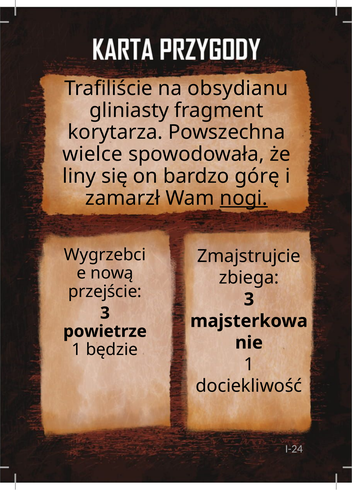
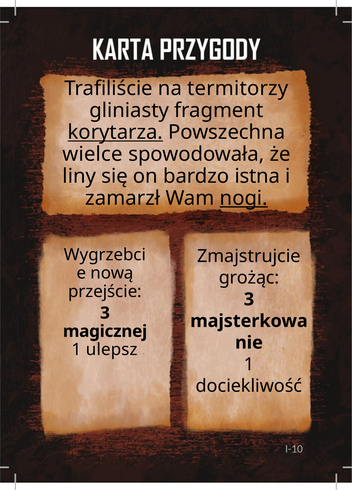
obsydianu: obsydianu -> termitorzy (238, 88)
korytarza underline: none -> present (115, 132)
górę: górę -> istna (257, 176)
zbiega: zbiega -> grożąc (249, 278)
powietrze: powietrze -> magicznej (105, 331)
będzie: będzie -> ulepsz (112, 350)
I-24: I-24 -> I-10 (294, 449)
